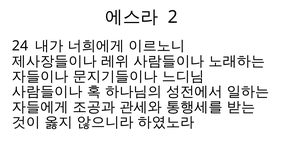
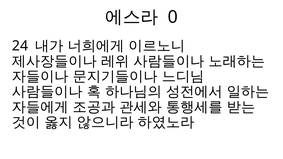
2: 2 -> 0 (173, 17)
